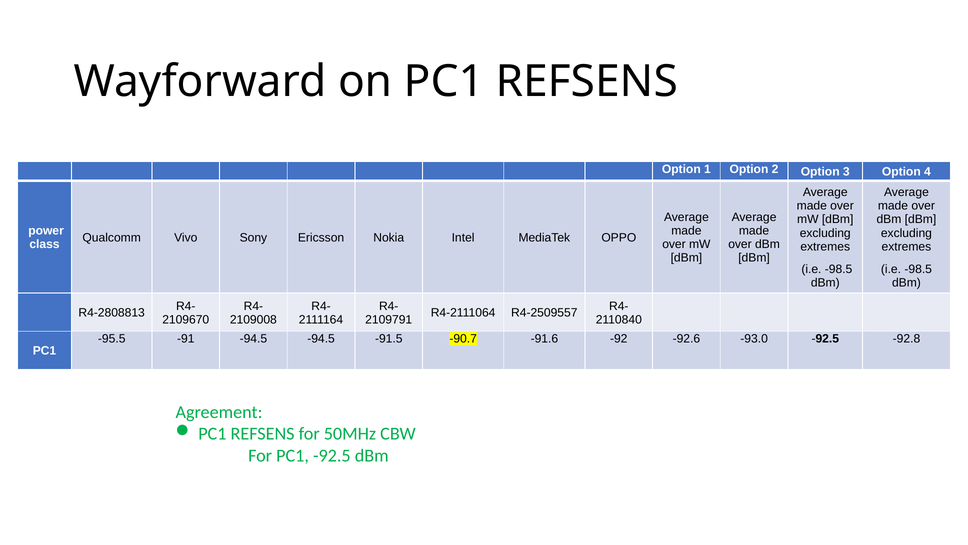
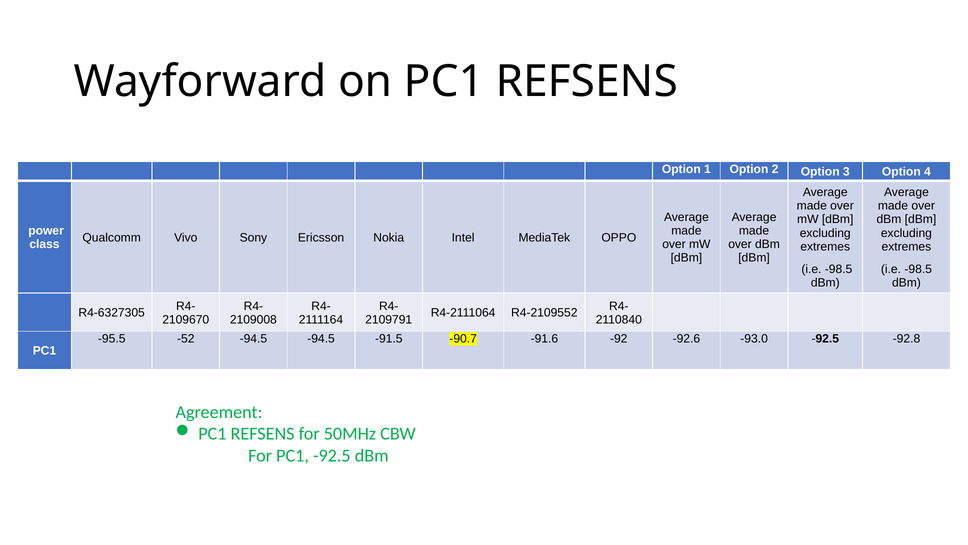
R4-2808813: R4-2808813 -> R4-6327305 (112, 313)
R4-2509557: R4-2509557 -> R4-2109552 (544, 313)
-91: -91 -> -52 (186, 339)
